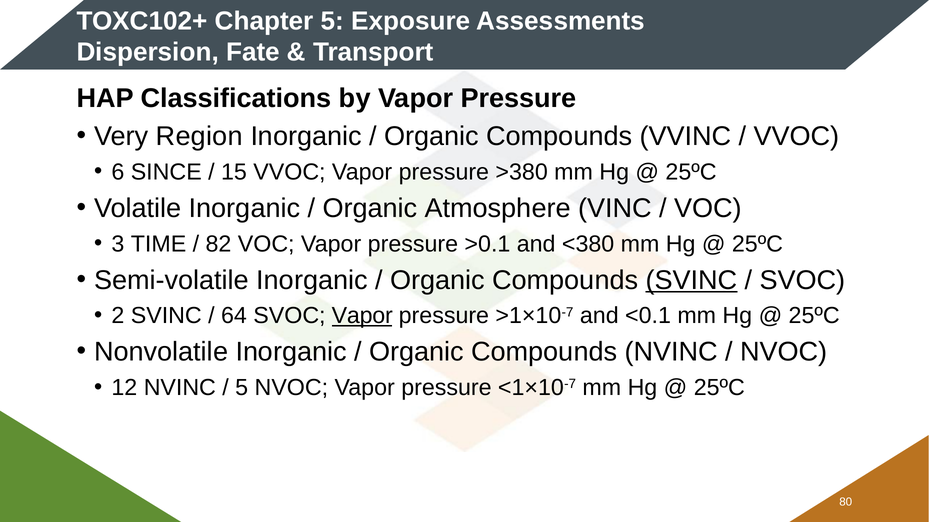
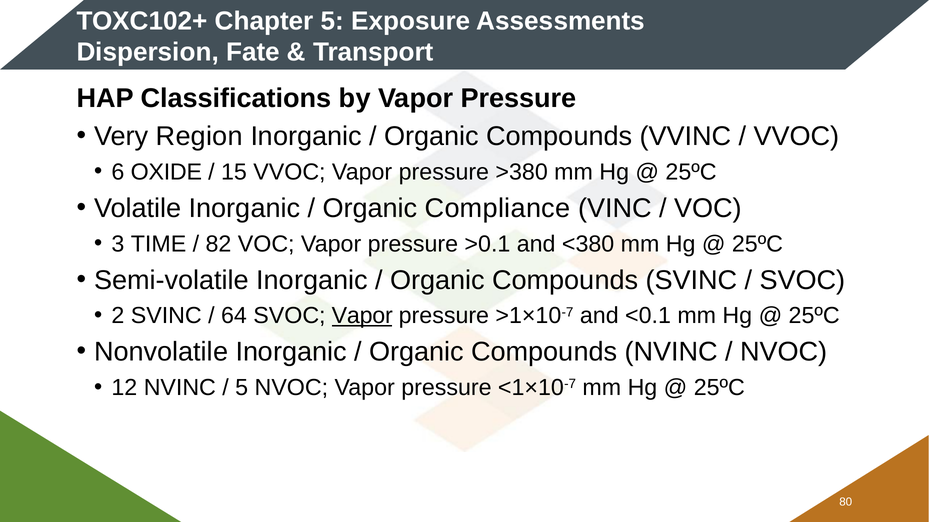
SINCE: SINCE -> OXIDE (166, 172)
Atmosphere: Atmosphere -> Compliance (498, 208)
SVINC underline: present -> none (691, 280)
